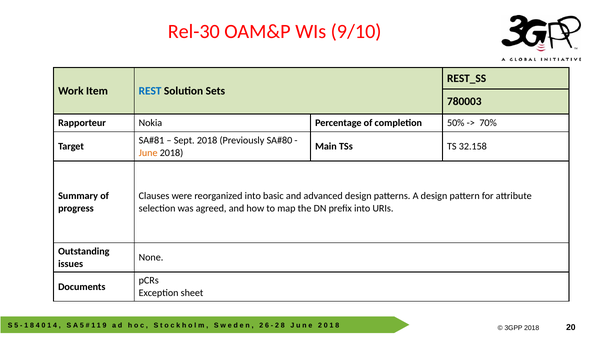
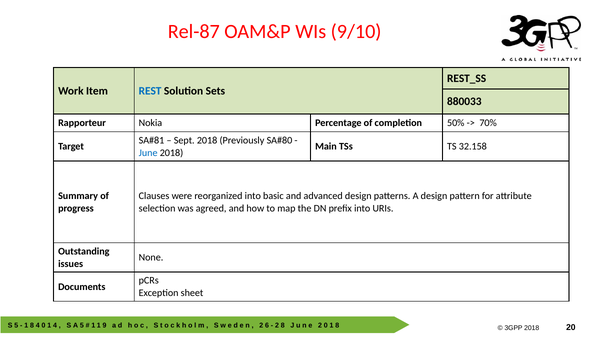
Rel-30: Rel-30 -> Rel-87 (194, 31)
780003: 780003 -> 880033 (464, 102)
June colour: orange -> blue (148, 153)
